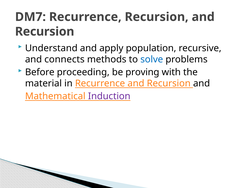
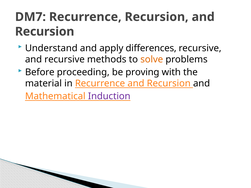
population: population -> differences (151, 48)
and connects: connects -> recursive (65, 60)
solve colour: blue -> orange (152, 60)
